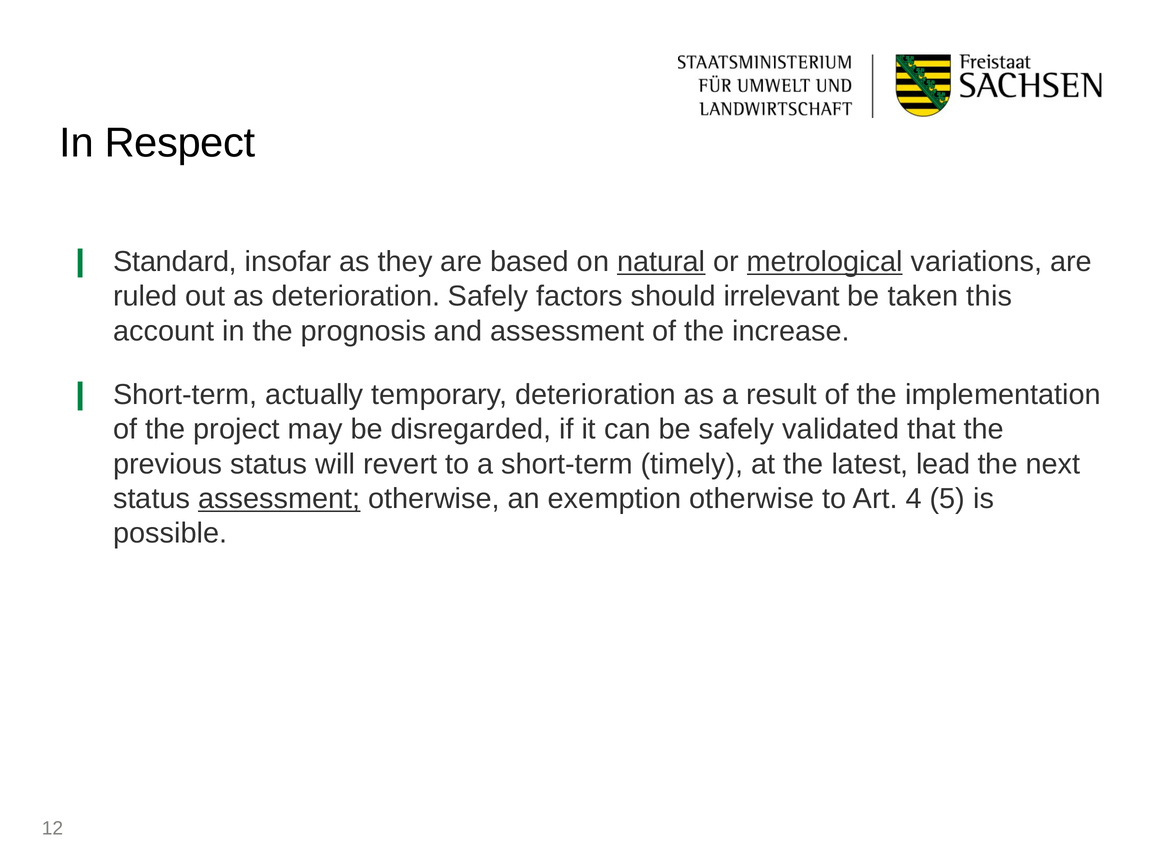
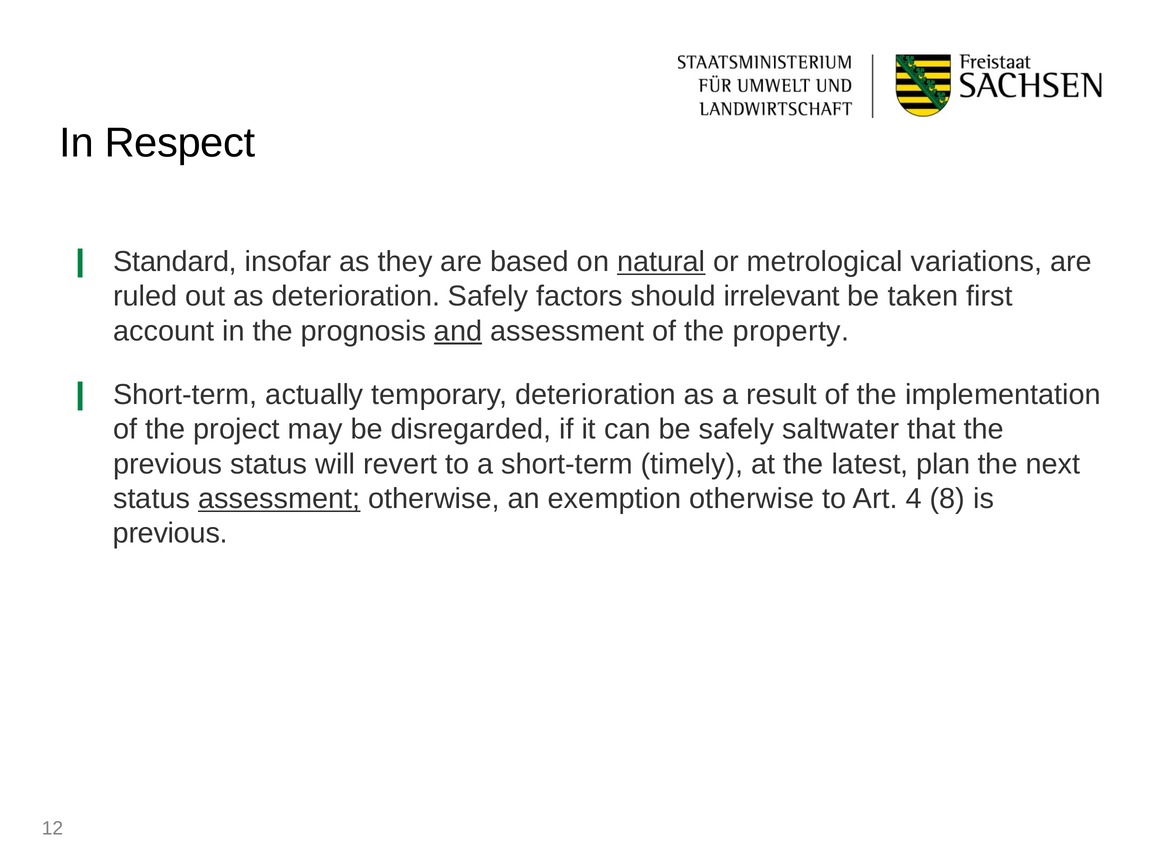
metrological underline: present -> none (825, 262)
this: this -> first (989, 296)
and underline: none -> present (458, 331)
increase: increase -> property (791, 331)
validated: validated -> saltwater (841, 429)
lead: lead -> plan (943, 464)
5: 5 -> 8 (947, 499)
possible: possible -> previous (170, 533)
